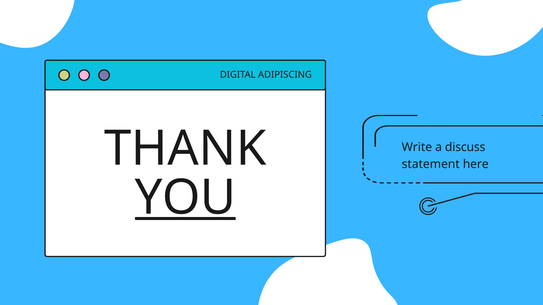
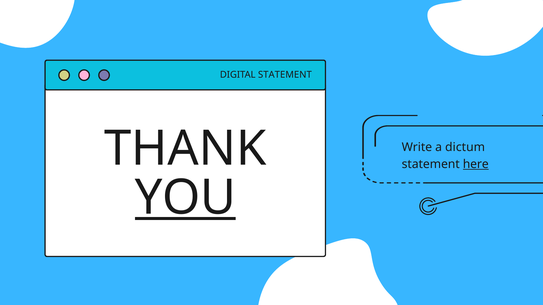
DIGITAL ADIPISCING: ADIPISCING -> STATEMENT (285, 75)
discuss: discuss -> dictum (465, 147)
here underline: none -> present (476, 164)
